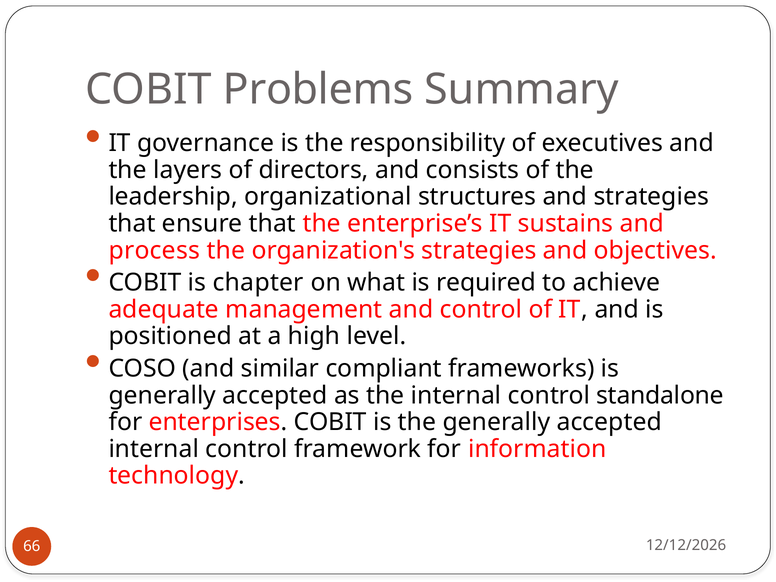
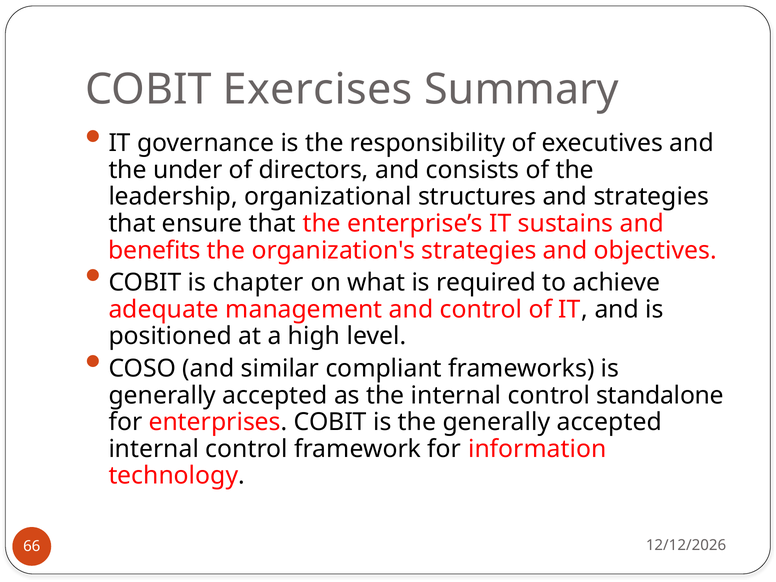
Problems: Problems -> Exercises (318, 90)
layers: layers -> under (188, 170)
process: process -> benefits (155, 250)
